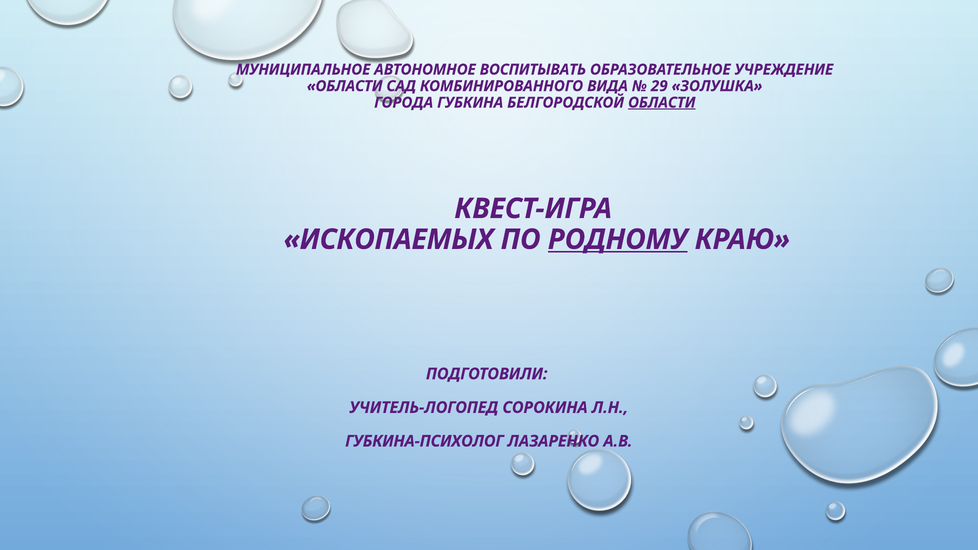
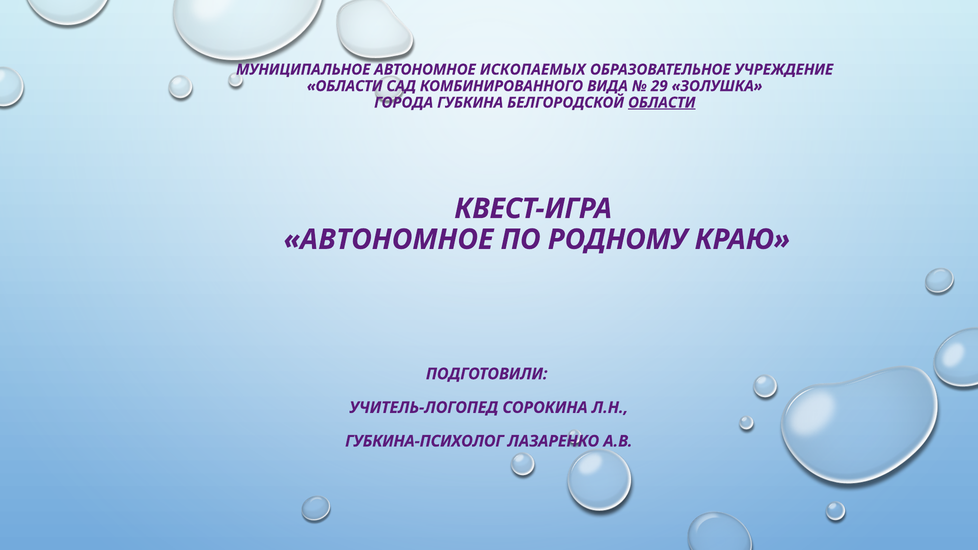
ВОСПИТЫВАТЬ: ВОСПИТЫВАТЬ -> ИСКОПАЕМЫХ (533, 70)
ИСКОПАЕМЫХ: ИСКОПАЕМЫХ -> АВТОНОМНОЕ (388, 240)
РОДНОМУ underline: present -> none (618, 240)
